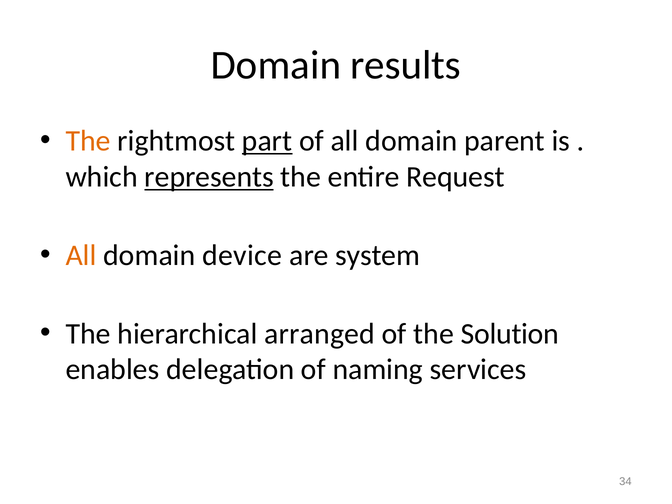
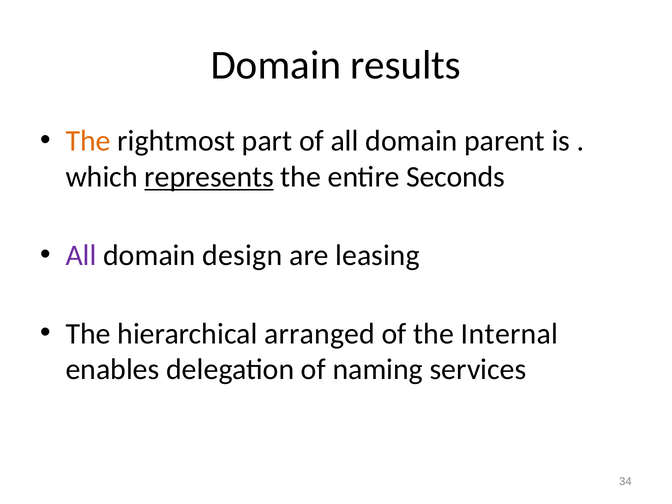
part underline: present -> none (267, 141)
Request: Request -> Seconds (456, 177)
All colour: orange -> purple (81, 255)
device: device -> design (242, 255)
system: system -> leasing (378, 255)
Solution: Solution -> Internal (510, 334)
